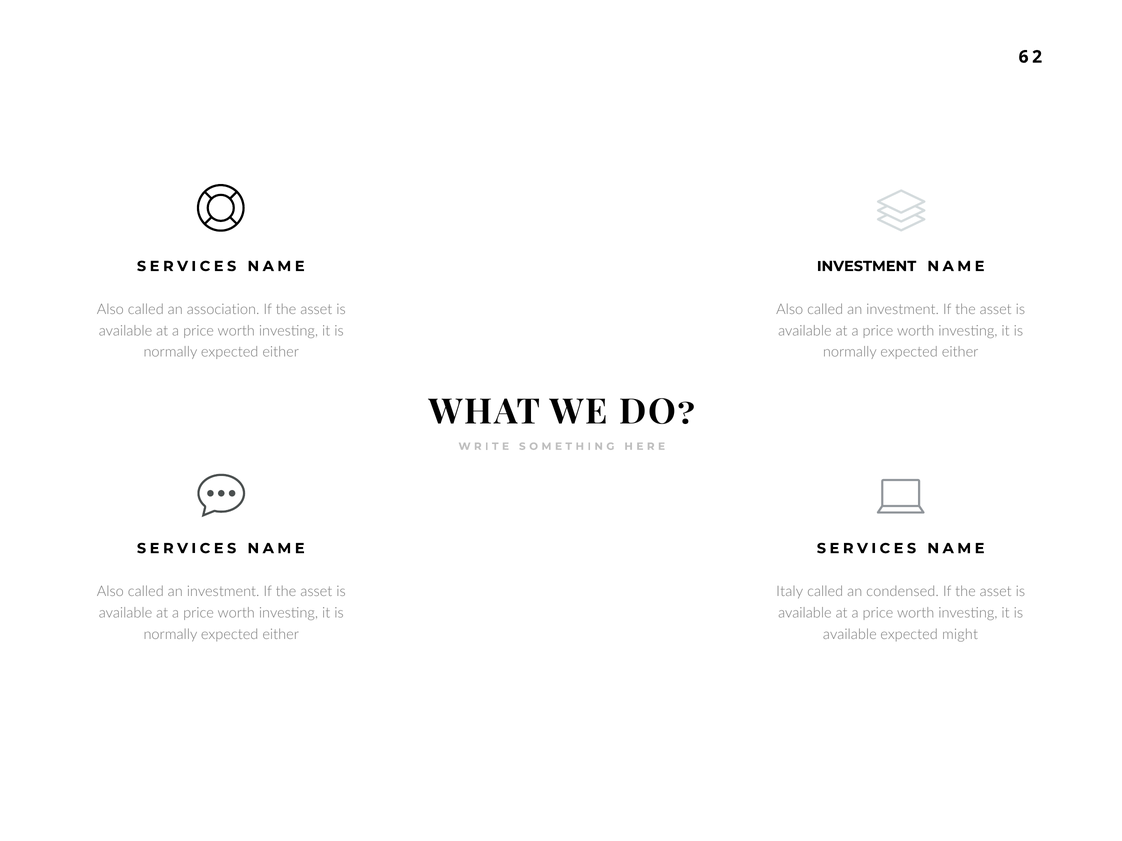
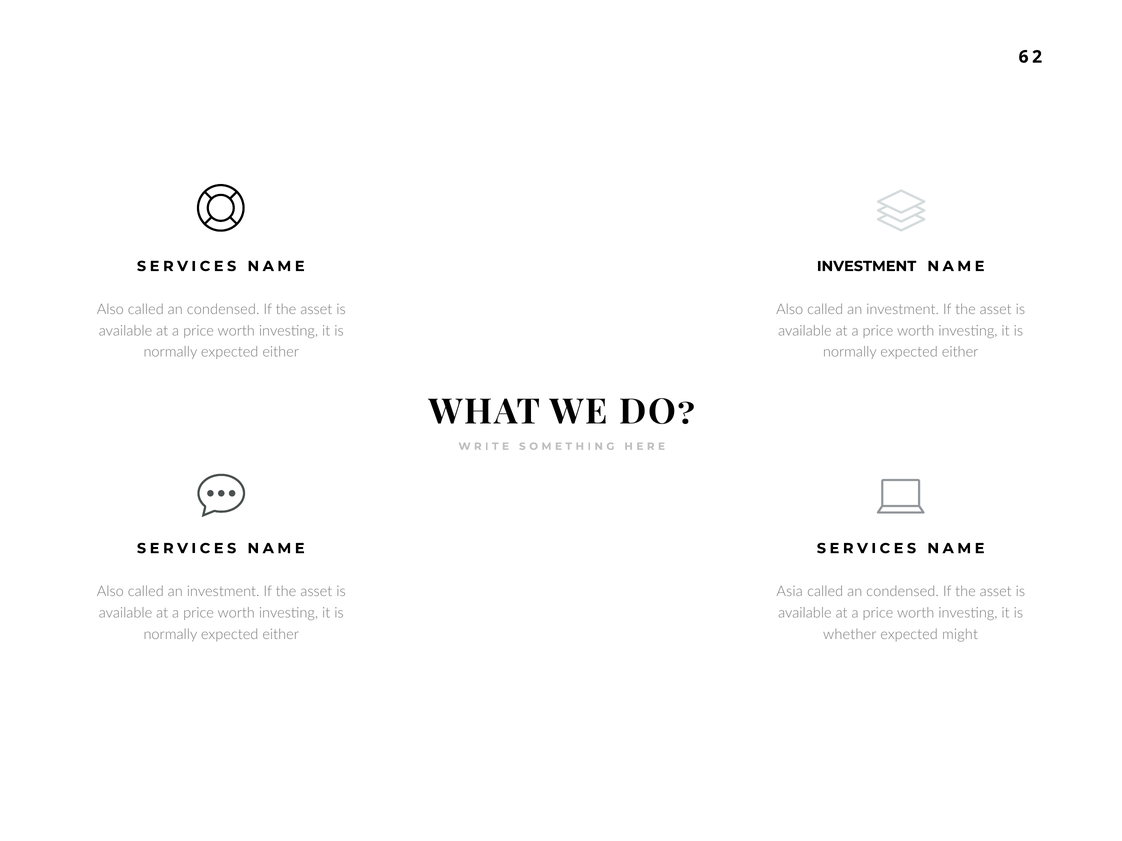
Also called an association: association -> condensed (223, 310)
Italy: Italy -> Asia (790, 592)
available: available -> whether (850, 635)
